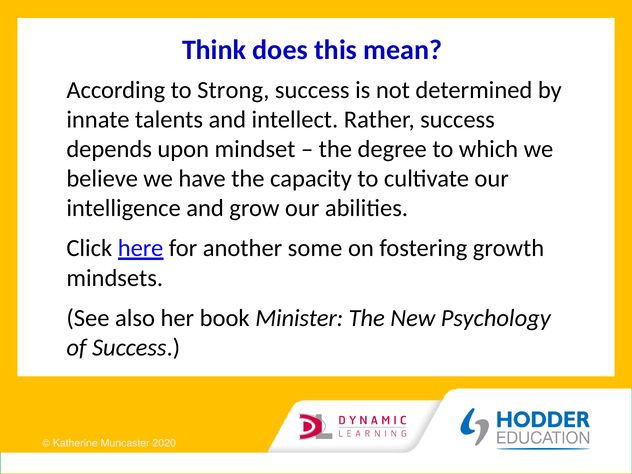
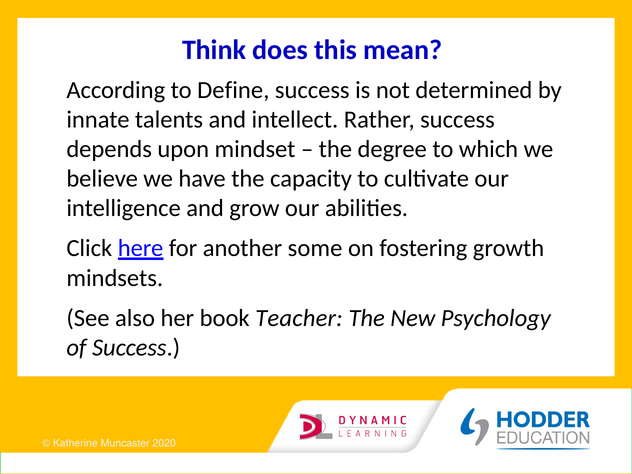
Strong: Strong -> Define (233, 90)
Minister: Minister -> Teacher (299, 318)
